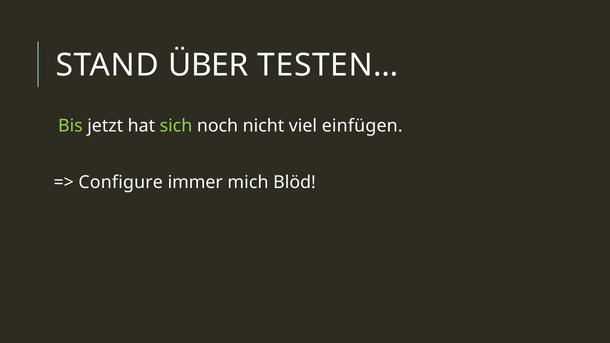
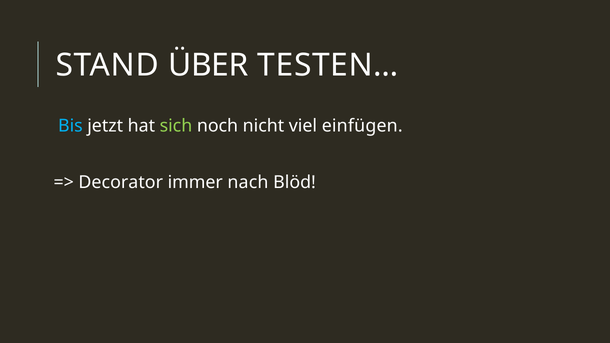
Bis colour: light green -> light blue (70, 126)
Configure: Configure -> Decorator (121, 182)
mich: mich -> nach (248, 182)
